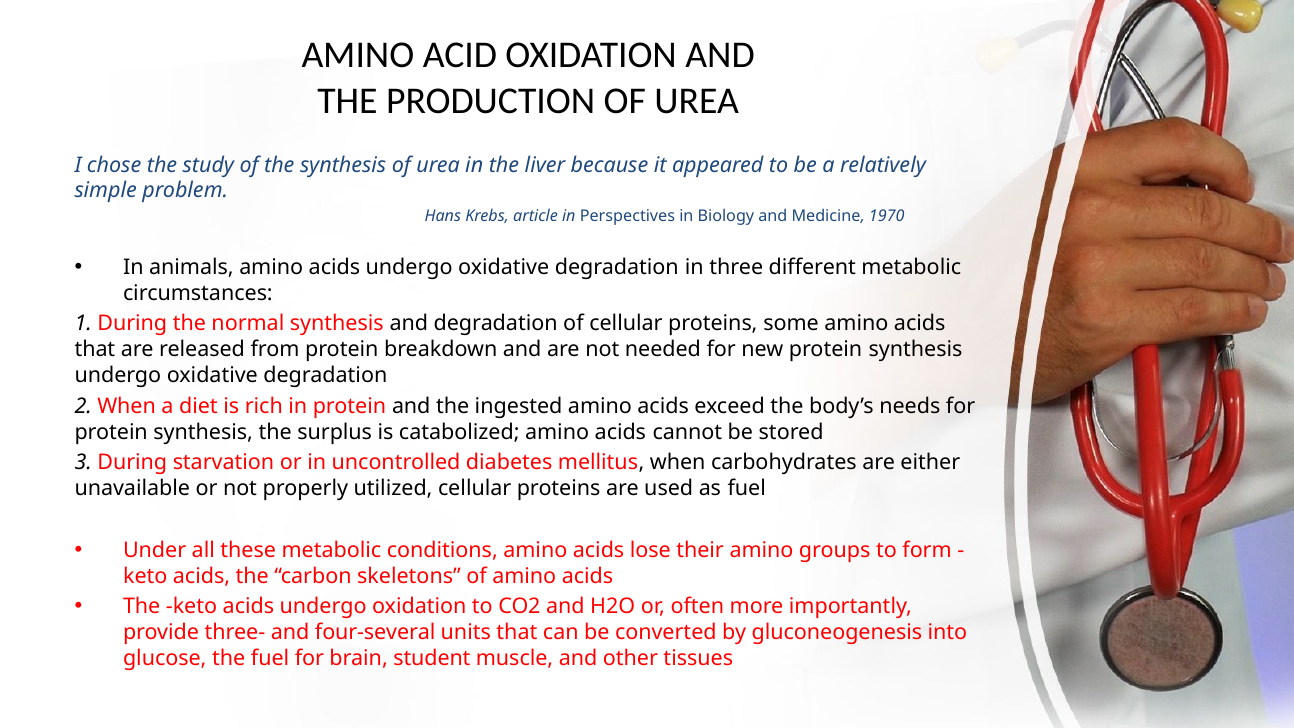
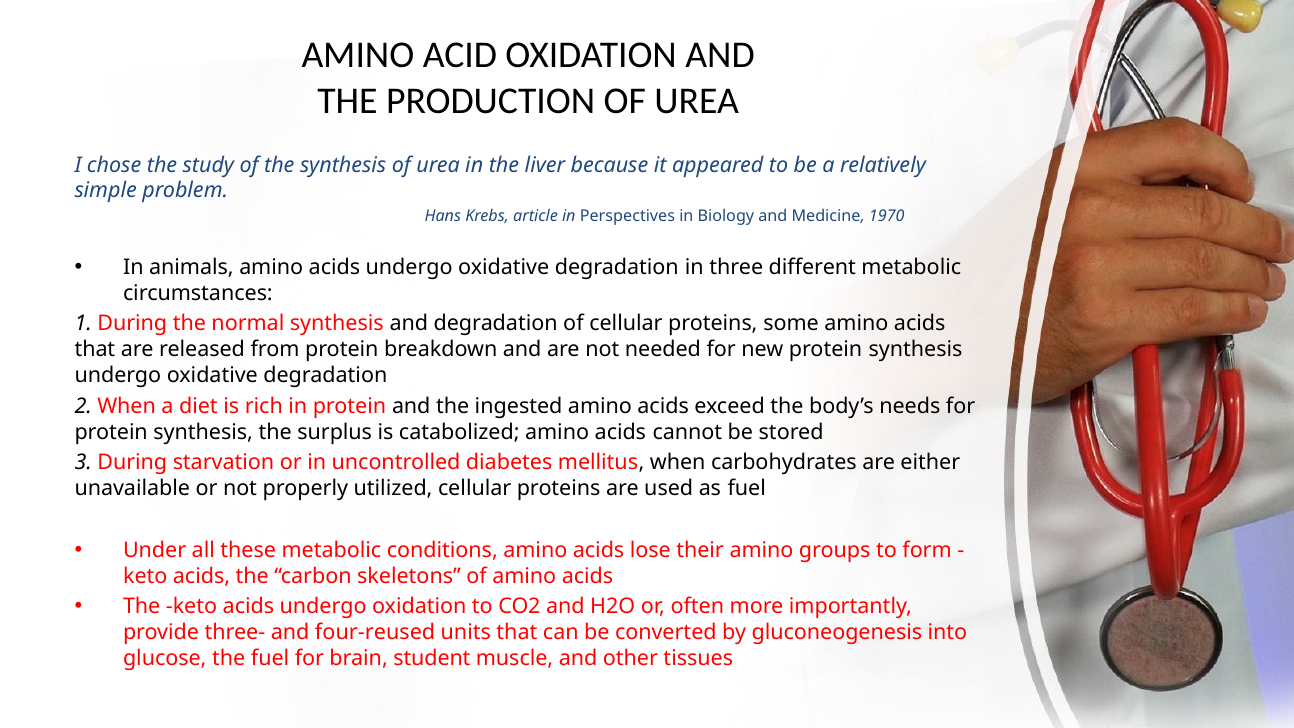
four-several: four-several -> four-reused (375, 632)
